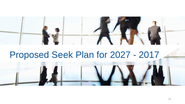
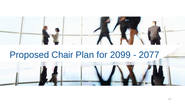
Seek: Seek -> Chair (62, 55)
2027: 2027 -> 2099 (120, 55)
2017: 2017 -> 2077 (149, 55)
